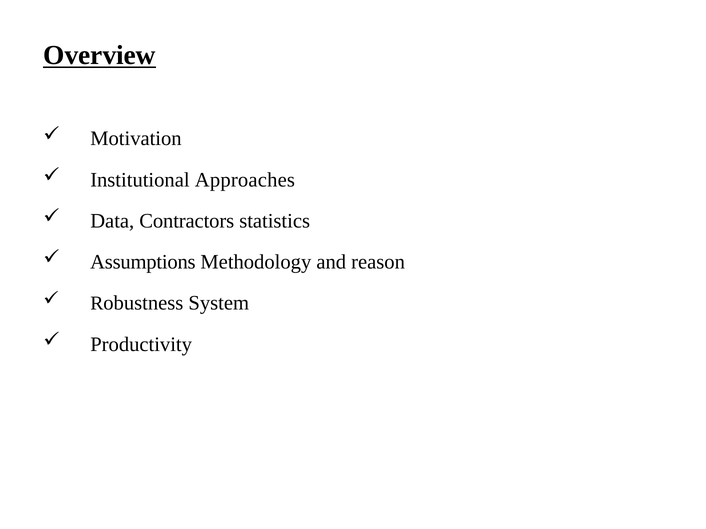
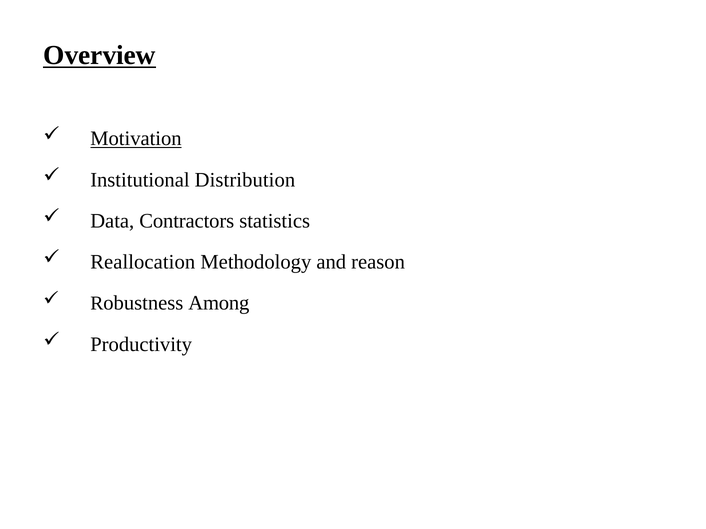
Motivation underline: none -> present (136, 139)
Approaches: Approaches -> Distribution (245, 180)
Assumptions: Assumptions -> Reallocation (143, 262)
System: System -> Among (219, 303)
